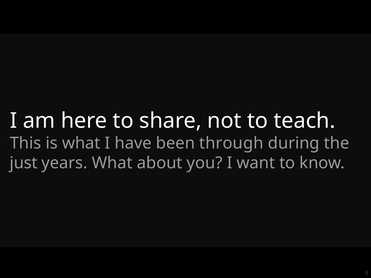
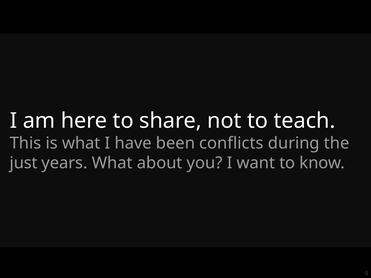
through: through -> conflicts (231, 143)
